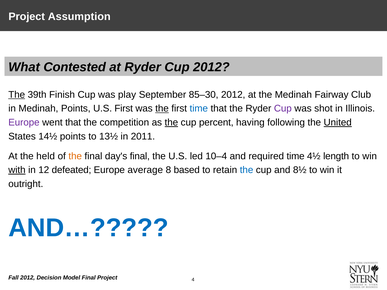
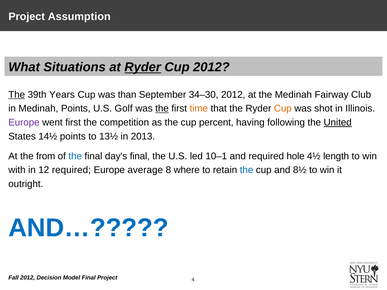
Contested: Contested -> Situations (75, 67)
Ryder underline: none -> present (143, 67)
Finish: Finish -> Years (62, 95)
play: play -> than (127, 95)
85–30: 85–30 -> 34–30 (204, 95)
U.S First: First -> Golf (124, 109)
time colour: blue -> orange (199, 109)
Cup colour: purple -> orange (283, 109)
went that: that -> first (73, 123)
the underline: present -> none (171, 123)
2011: 2011 -> 2013 (143, 136)
held: held -> from (46, 156)
the colour: orange -> blue (75, 156)
10–4: 10–4 -> 10–1 (216, 156)
required time: time -> hole (296, 156)
with underline: present -> none (17, 170)
12 defeated: defeated -> required (71, 170)
based: based -> where (187, 170)
